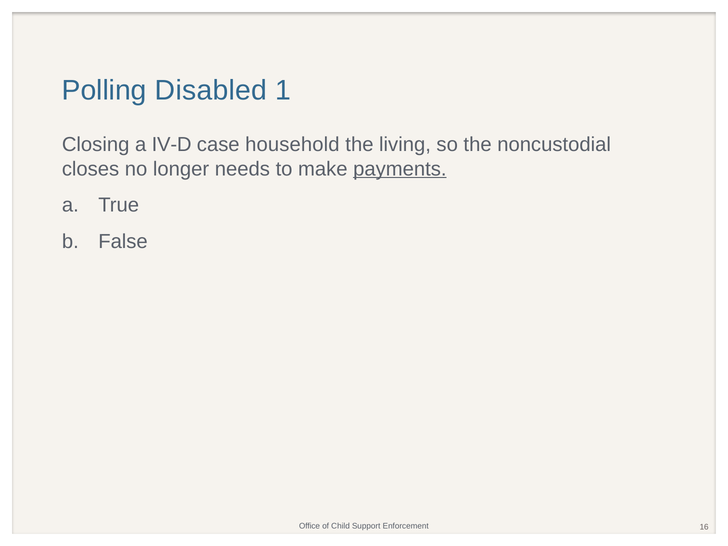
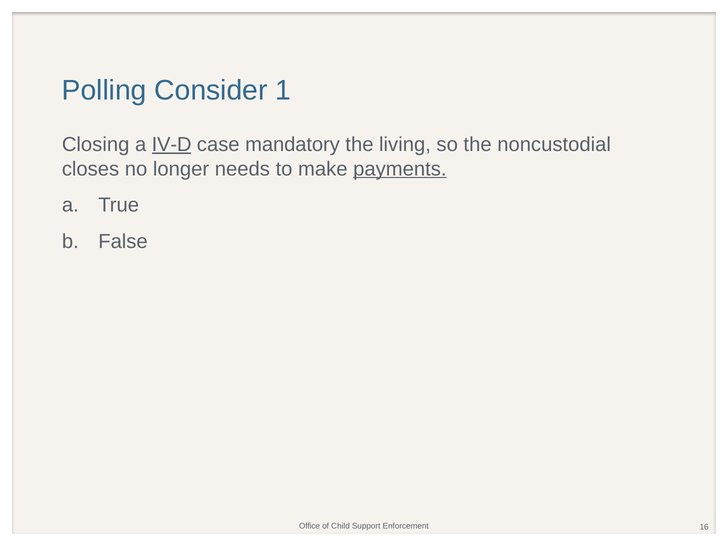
Disabled: Disabled -> Consider (211, 91)
IV-D underline: none -> present (172, 145)
household: household -> mandatory (293, 145)
